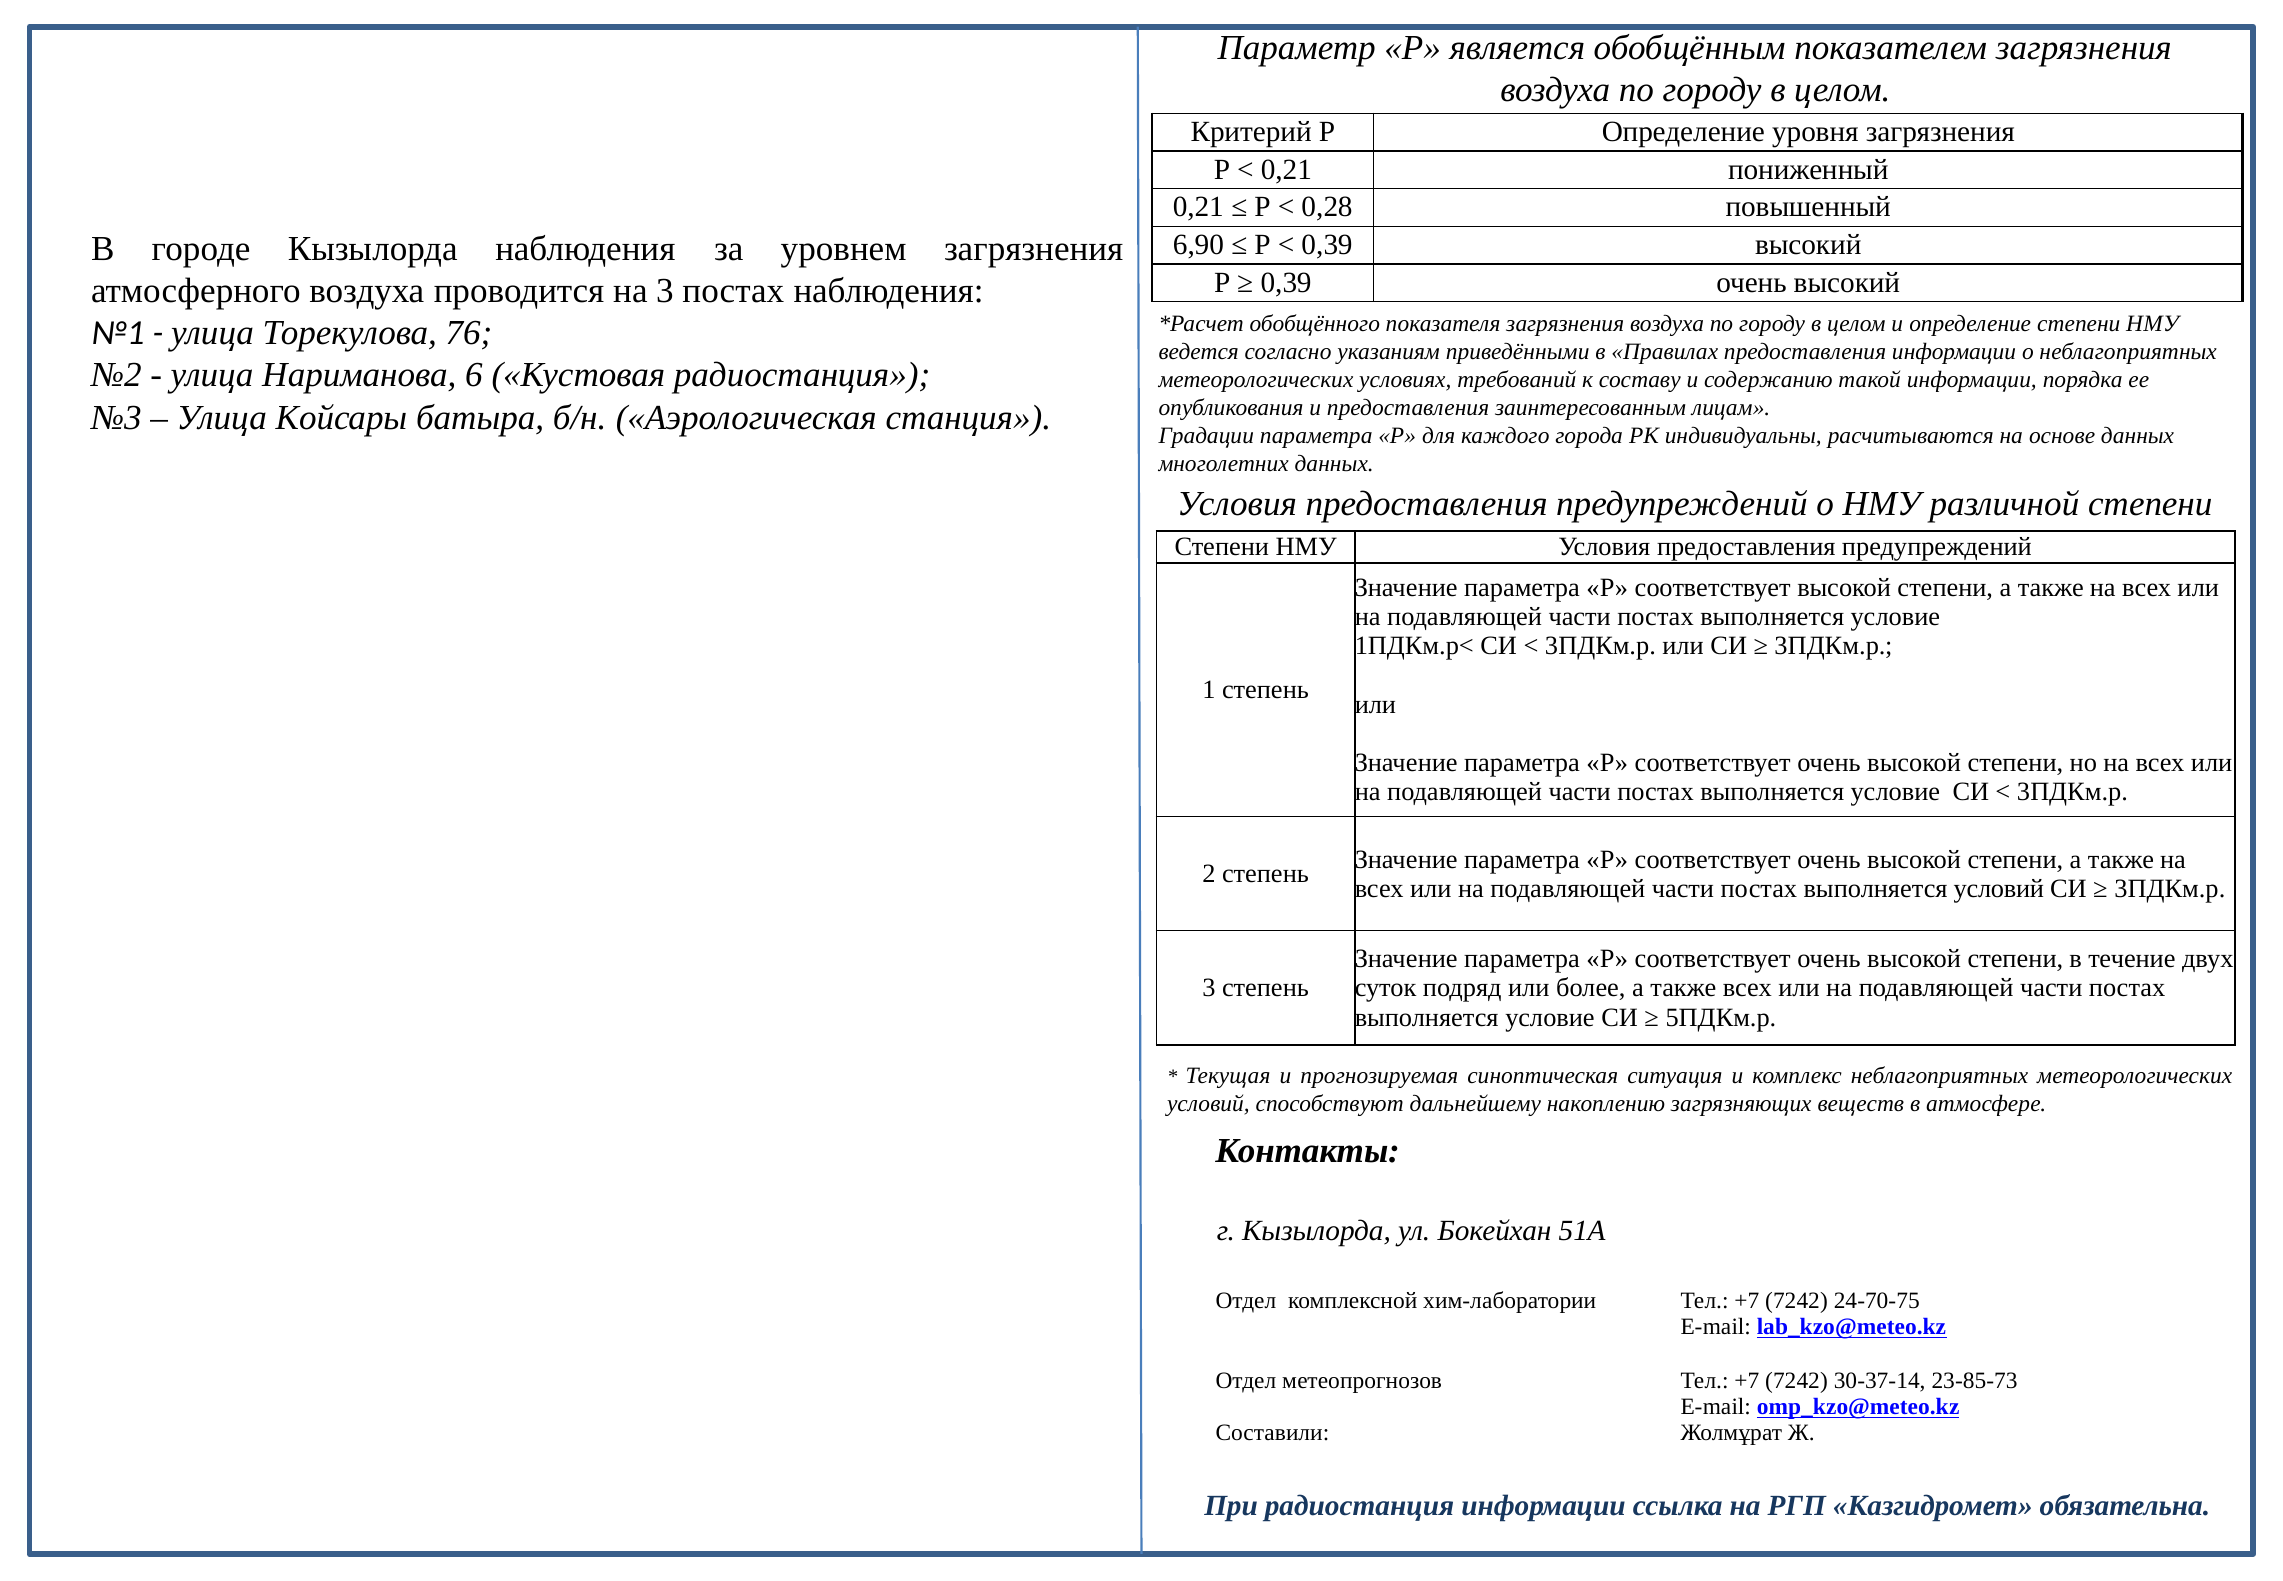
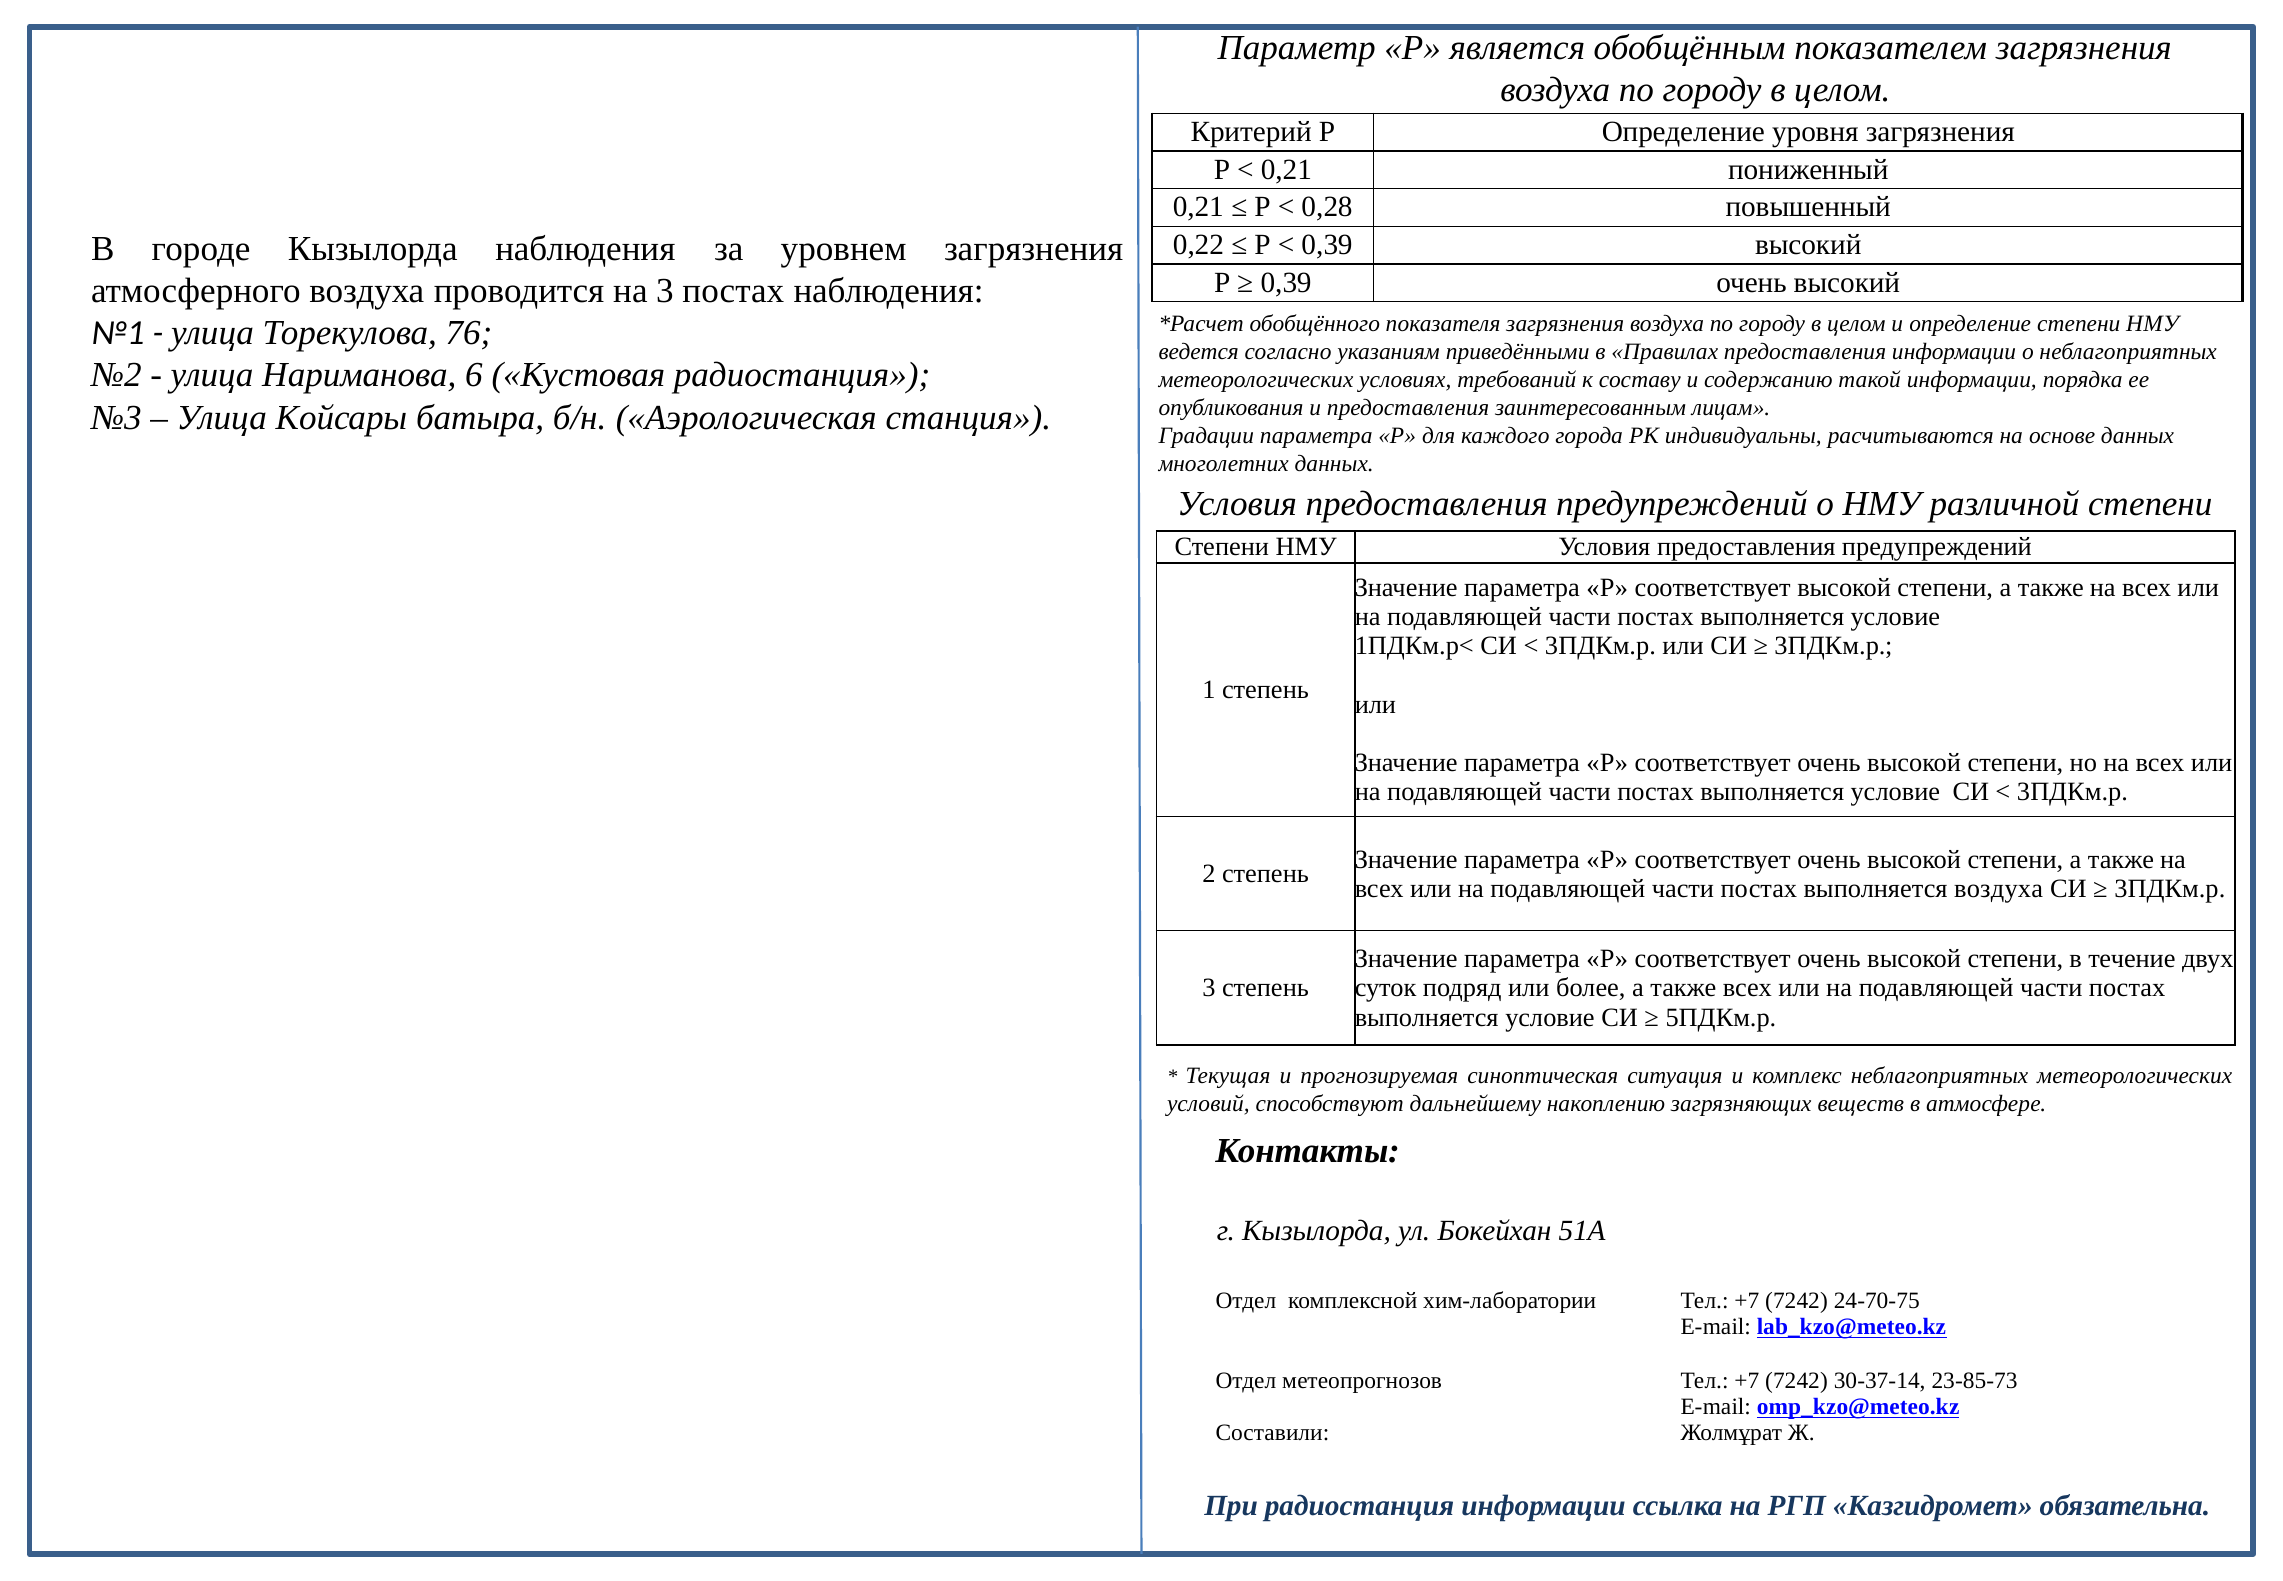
6,90: 6,90 -> 0,22 (1198, 245)
выполняется условий: условий -> воздуха (1999, 888)
